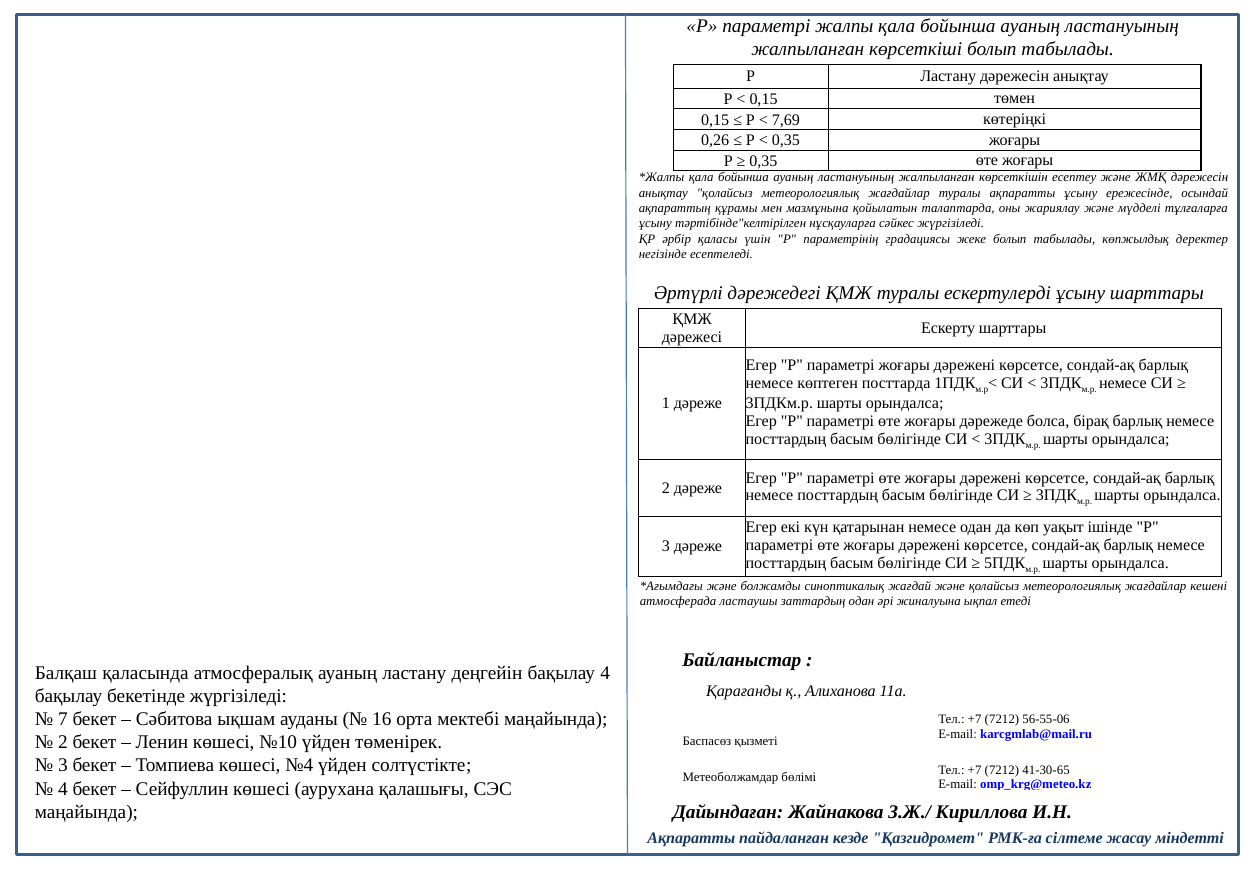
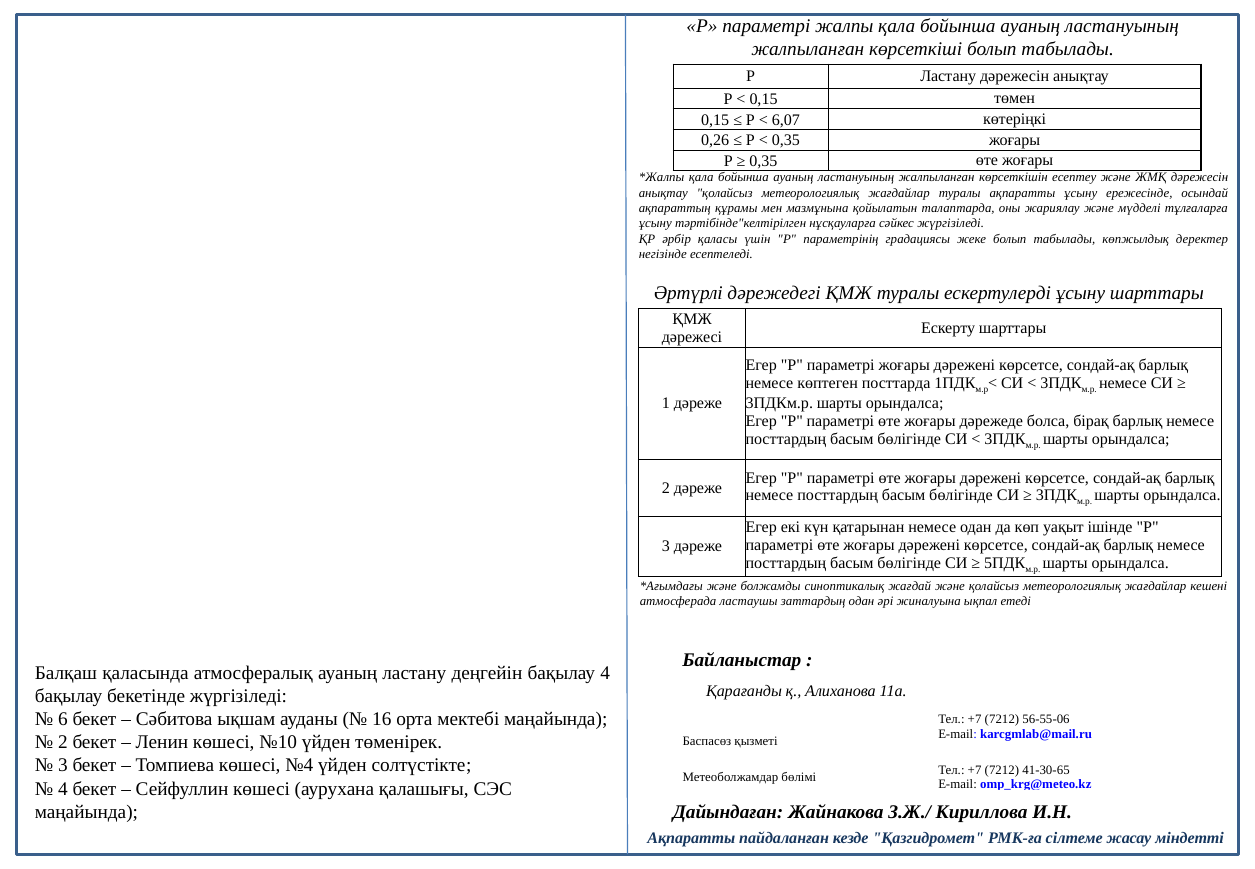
7,69: 7,69 -> 6,07 (786, 120)
7: 7 -> 6 (63, 719)
